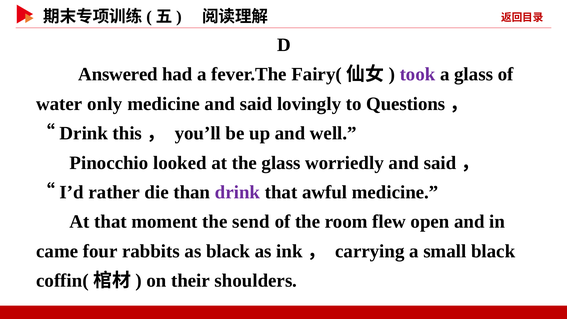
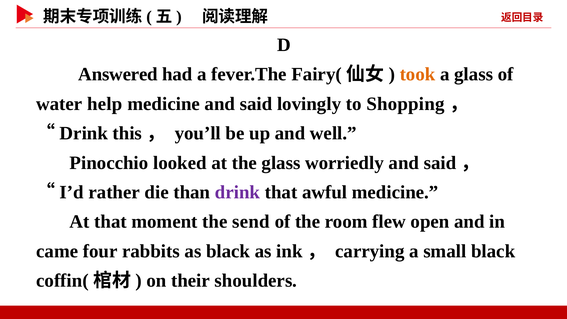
took colour: purple -> orange (418, 74)
only: only -> help (105, 104)
Questions: Questions -> Shopping (406, 104)
